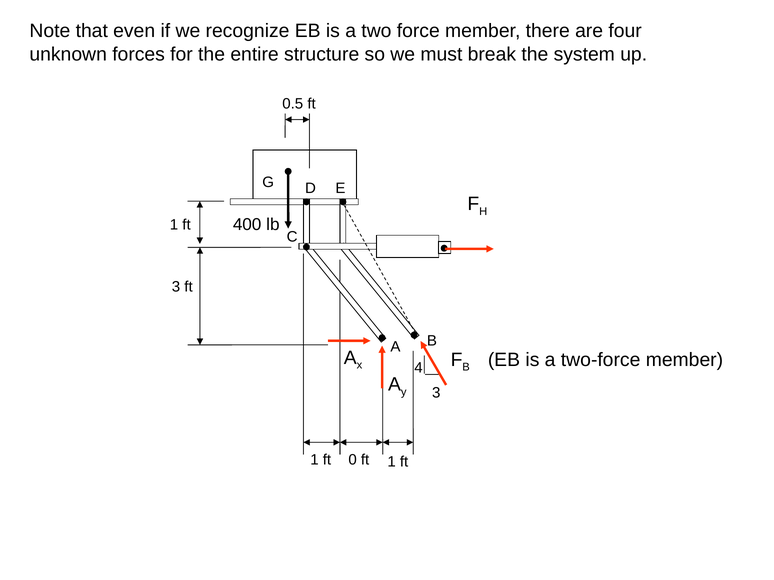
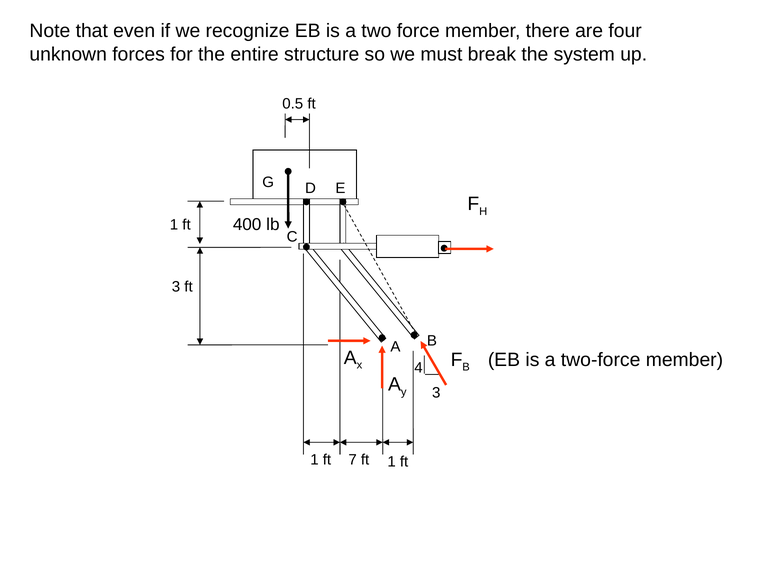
0: 0 -> 7 (353, 460)
